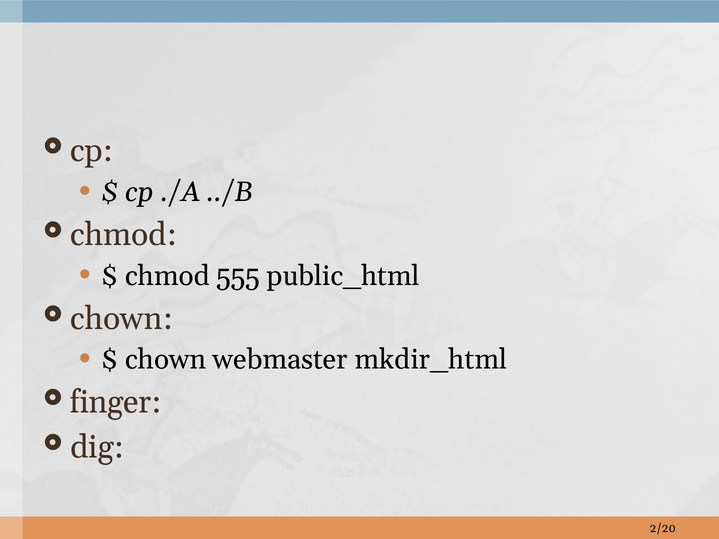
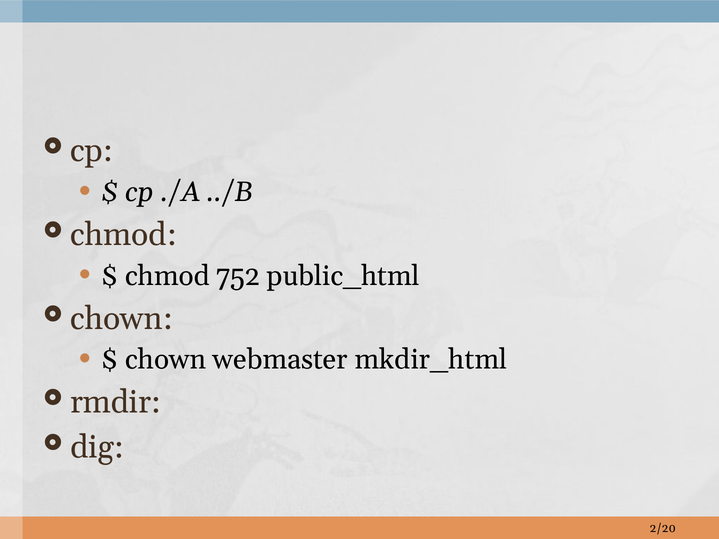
555: 555 -> 752 (238, 276)
finger: finger -> rmdir (115, 403)
